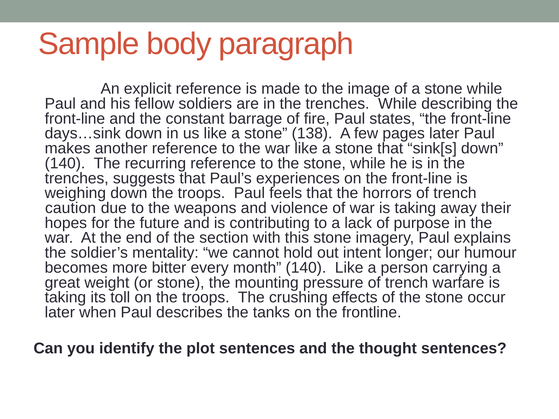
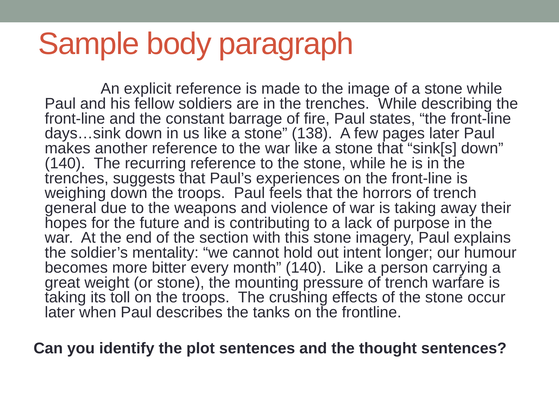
caution: caution -> general (71, 208)
